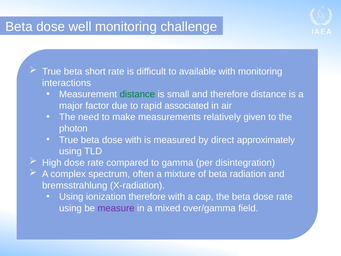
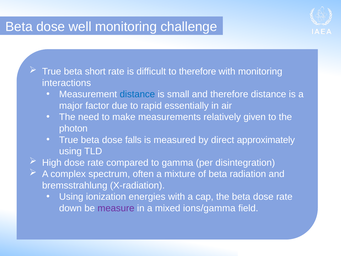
to available: available -> therefore (198, 72)
distance colour: green -> blue (137, 94)
associated: associated -> essentially (187, 106)
dose with: with -> falls (133, 140)
ionization therefore: therefore -> energies (147, 197)
using: using -> down (70, 208)
over/gamma: over/gamma -> ions/gamma (209, 208)
